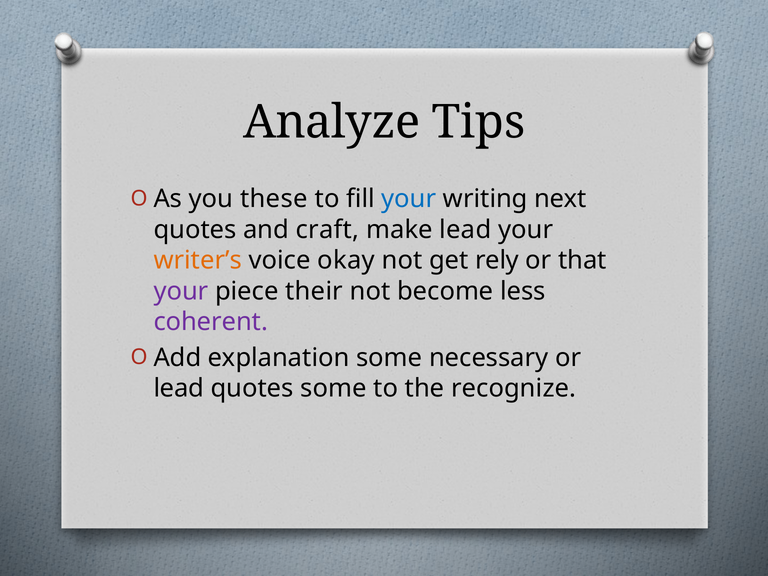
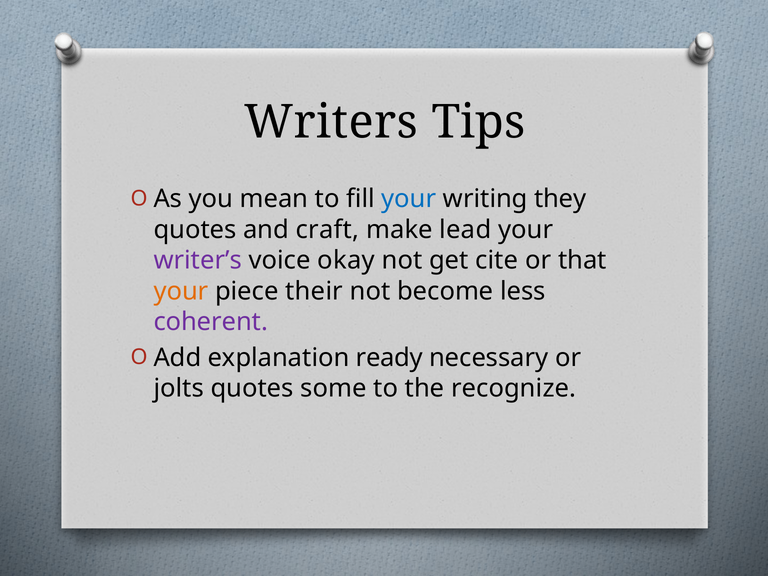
Analyze: Analyze -> Writers (331, 122)
these: these -> mean (274, 199)
next: next -> they (560, 199)
writer’s colour: orange -> purple (198, 260)
rely: rely -> cite (497, 260)
your colour: purple -> orange (181, 291)
explanation some: some -> ready (389, 358)
lead: lead -> jolts (179, 388)
